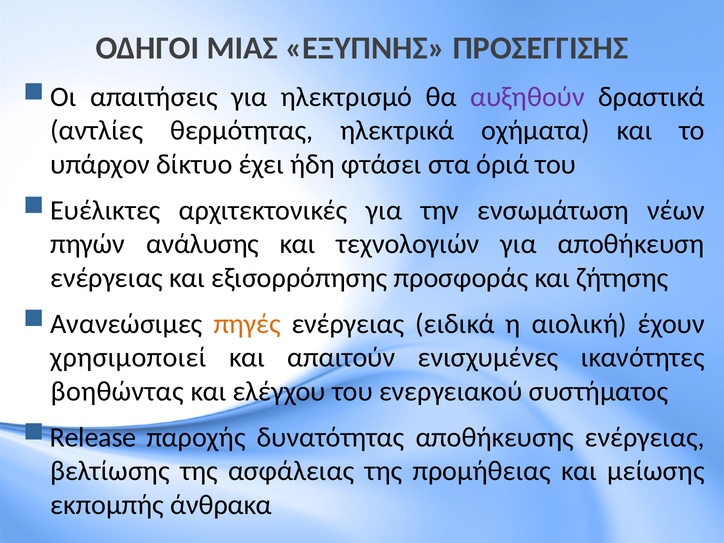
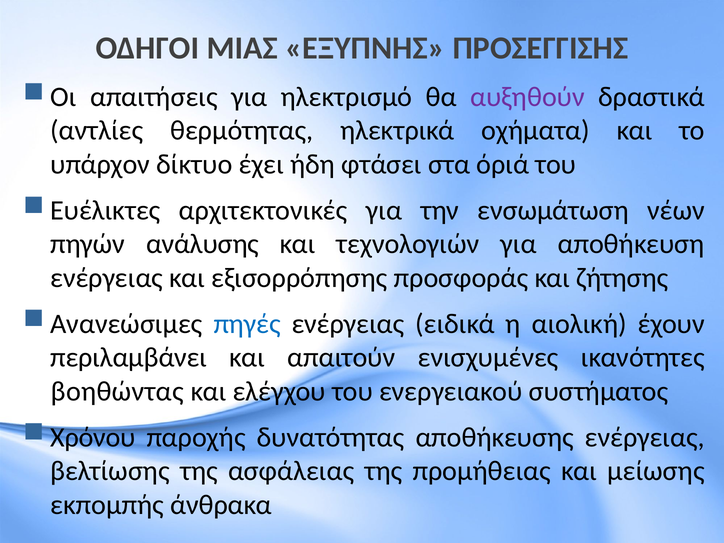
πηγές colour: orange -> blue (247, 324)
χρησιμοποιεί: χρησιμοποιεί -> περιλαμβάνει (129, 358)
Release: Release -> Χρόνου (93, 437)
